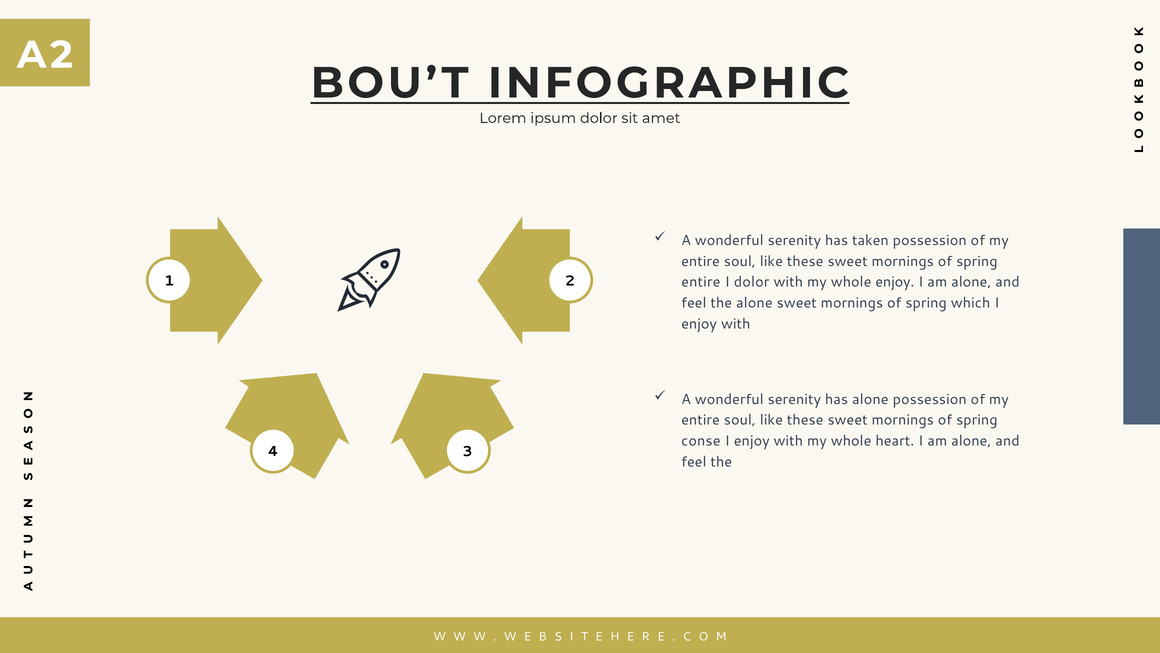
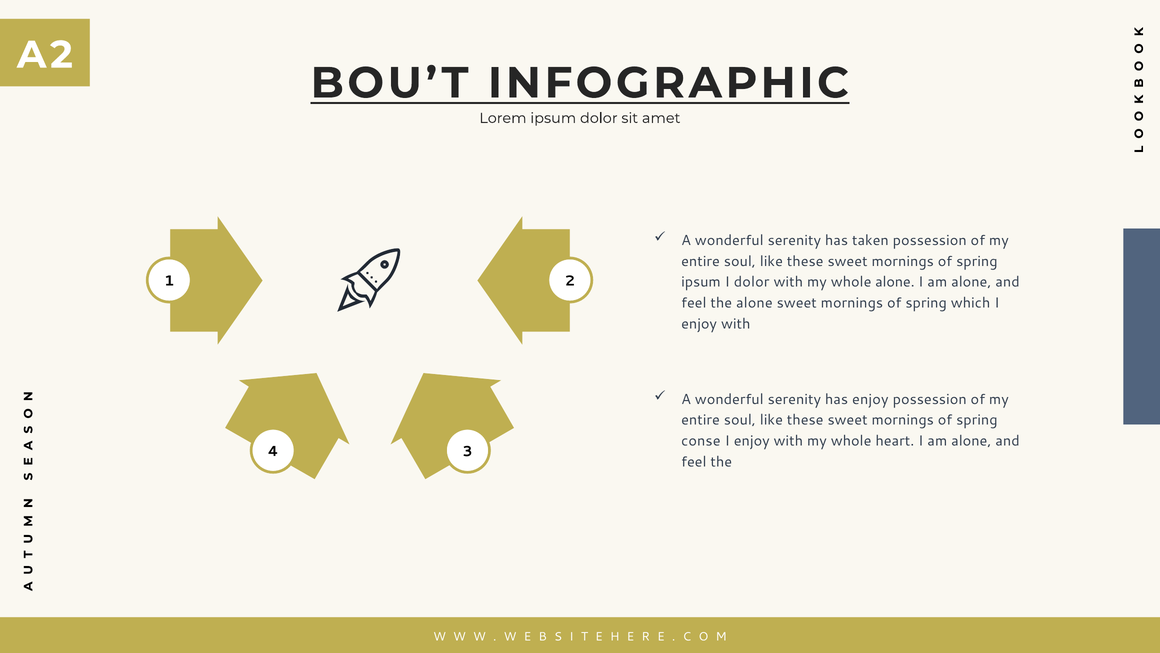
entire: entire -> ipsum (701, 282)
whole enjoy: enjoy -> alone (895, 282)
has alone: alone -> enjoy (870, 399)
